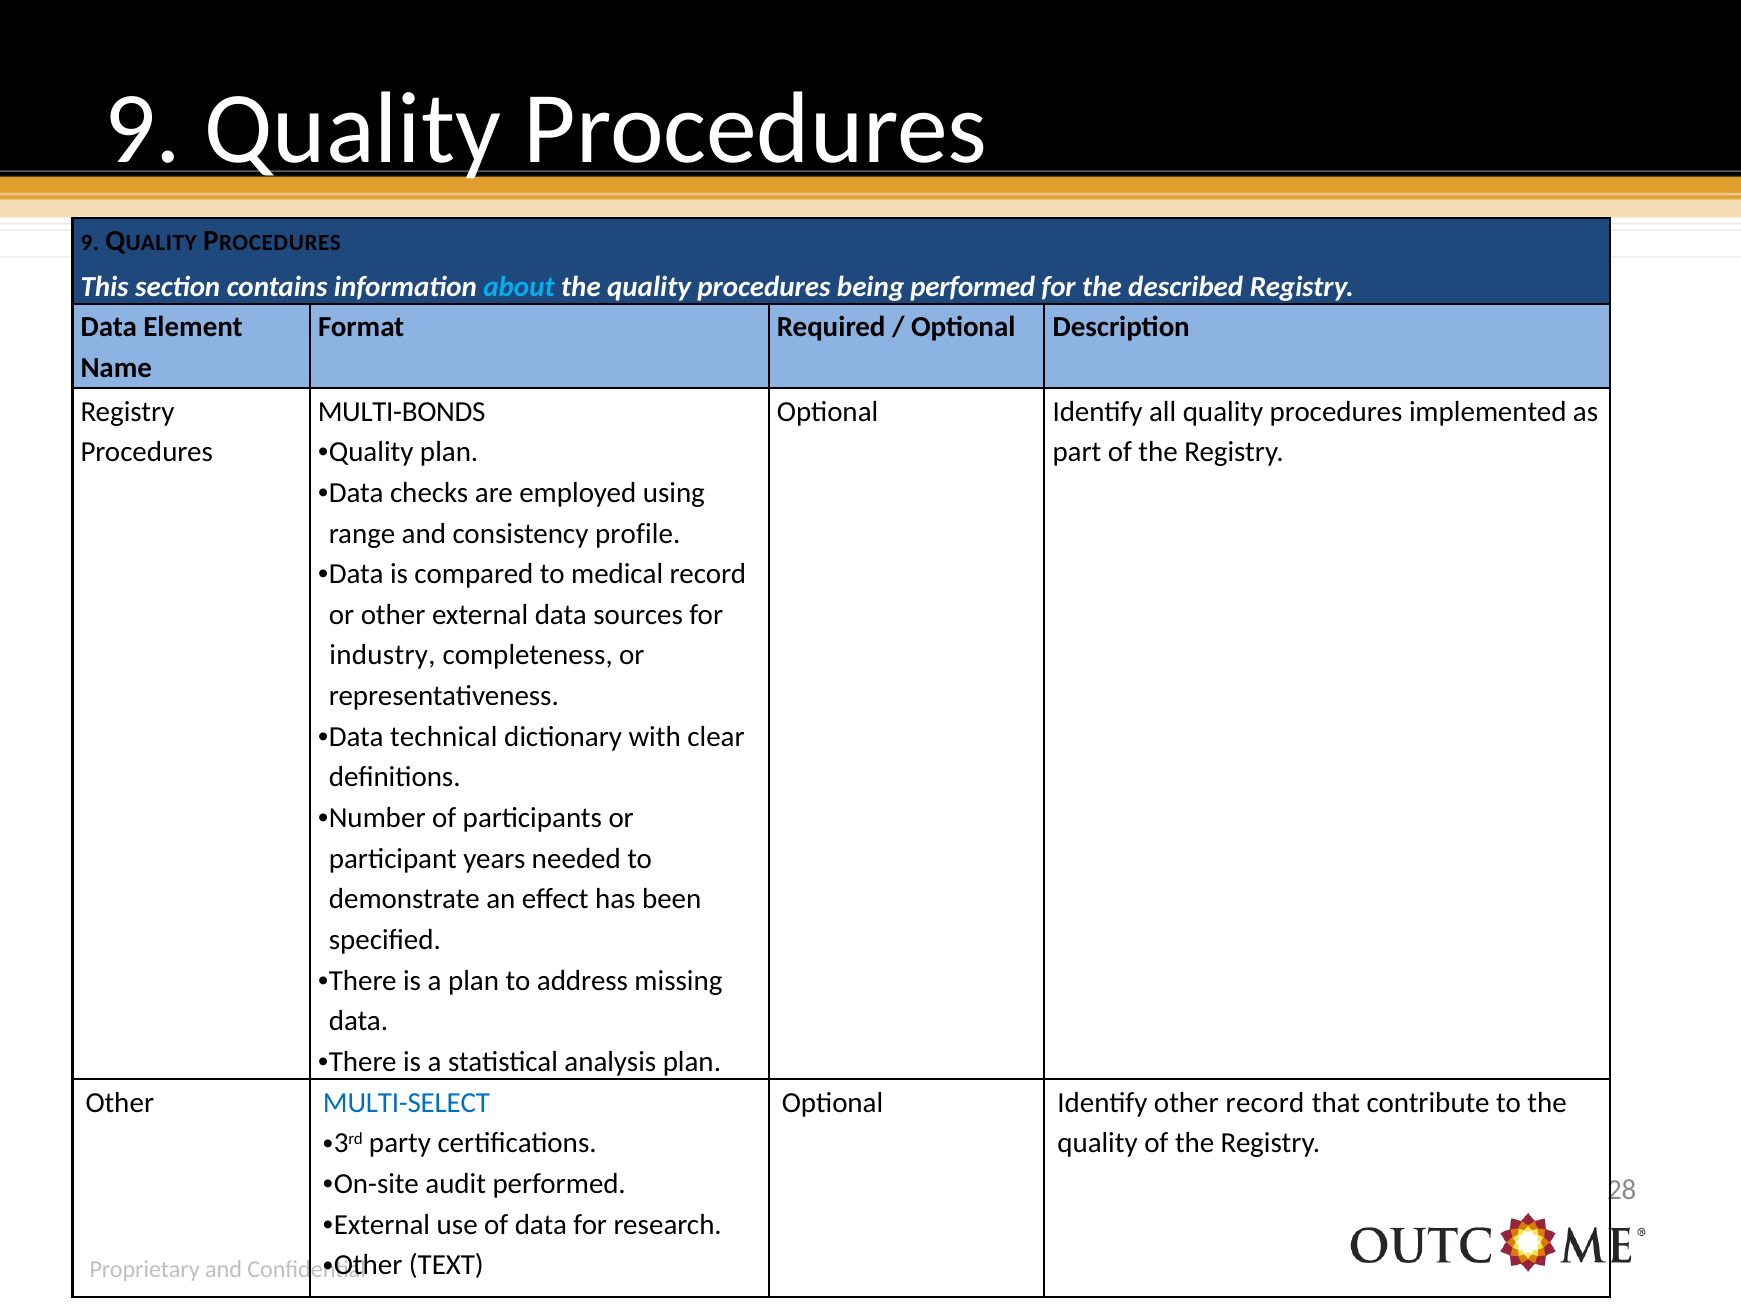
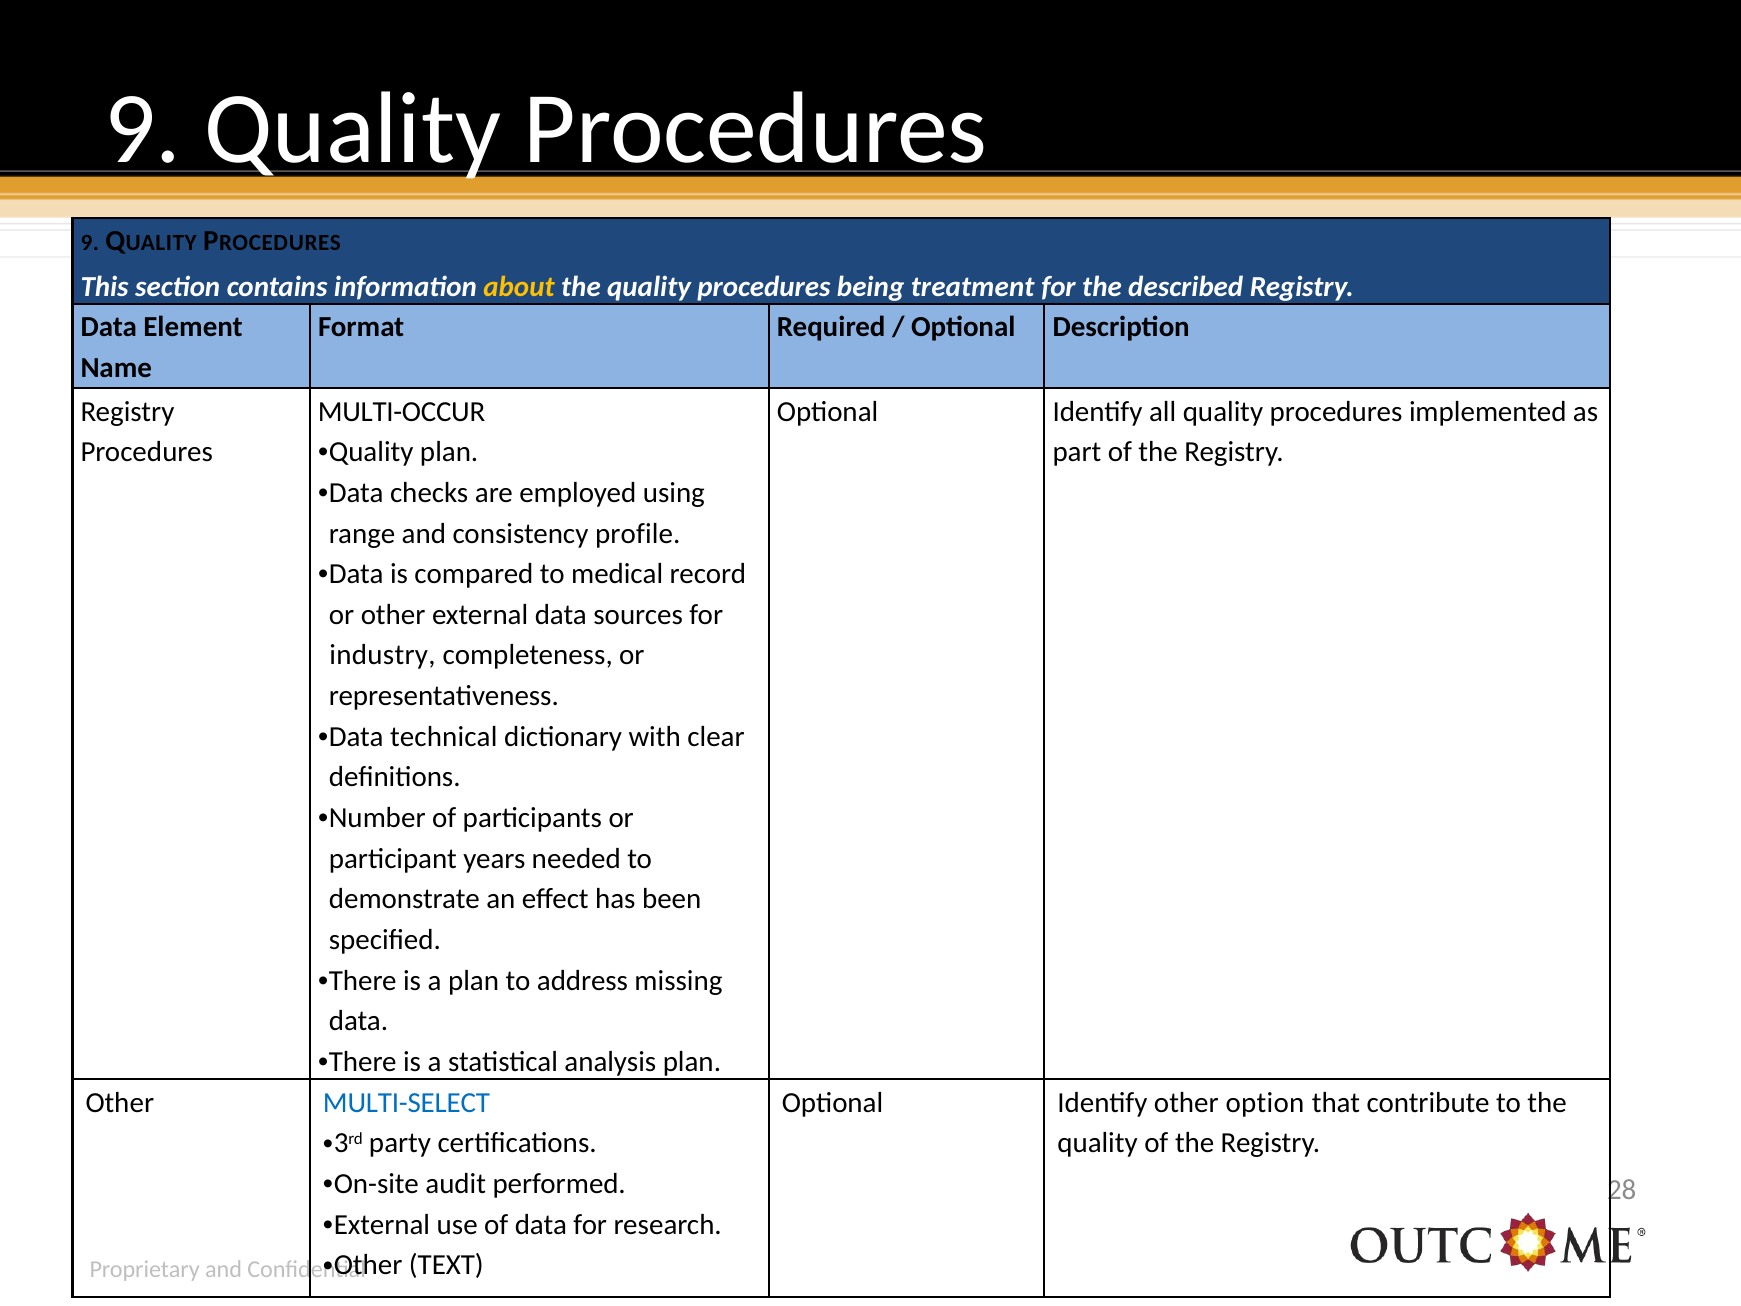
about colour: light blue -> yellow (519, 286)
being performed: performed -> treatment (973, 286)
MULTI-BONDS: MULTI-BONDS -> MULTI-OCCUR (402, 411)
other record: record -> option (1265, 1102)
